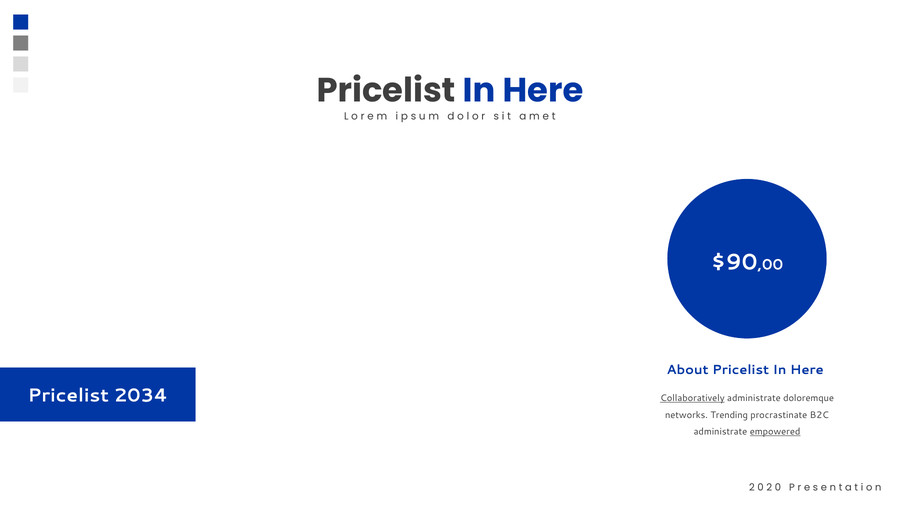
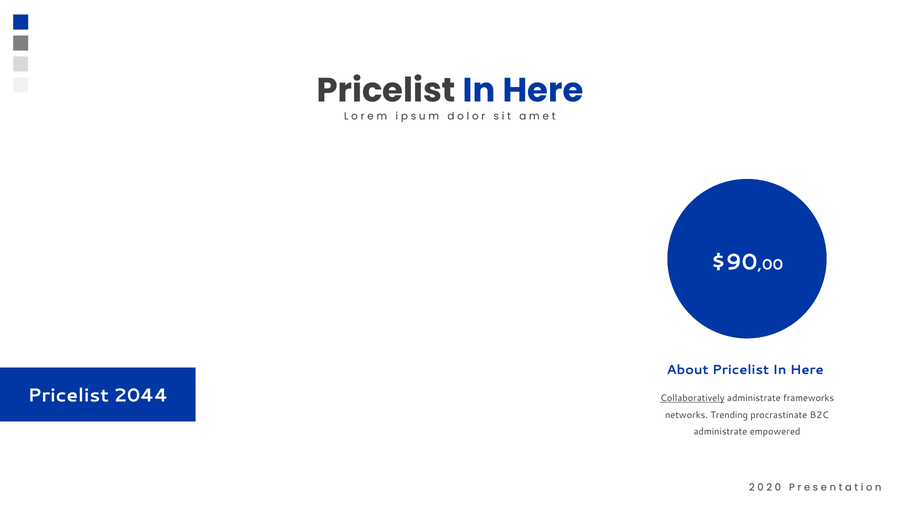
2034: 2034 -> 2044 (141, 395)
doloremque: doloremque -> frameworks (809, 397)
empowered underline: present -> none (775, 431)
